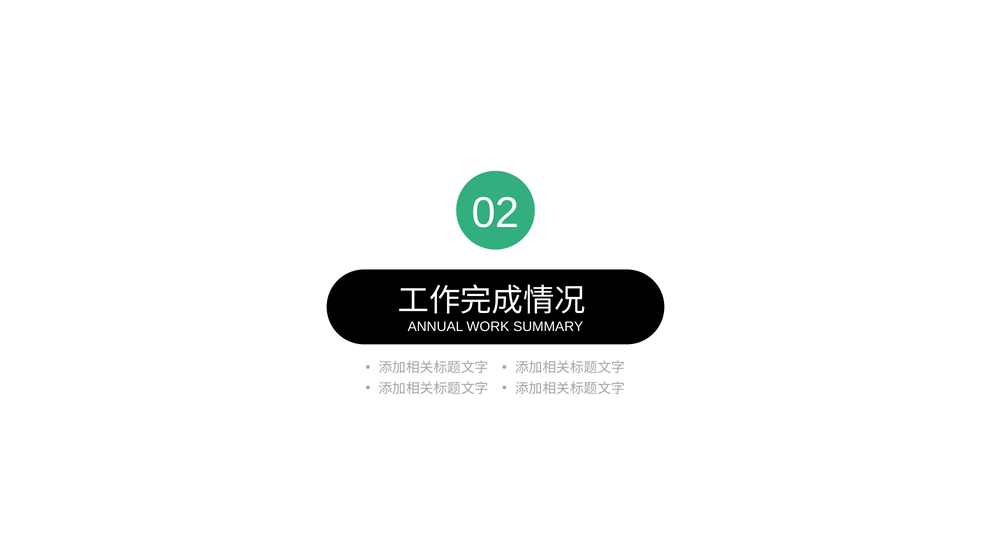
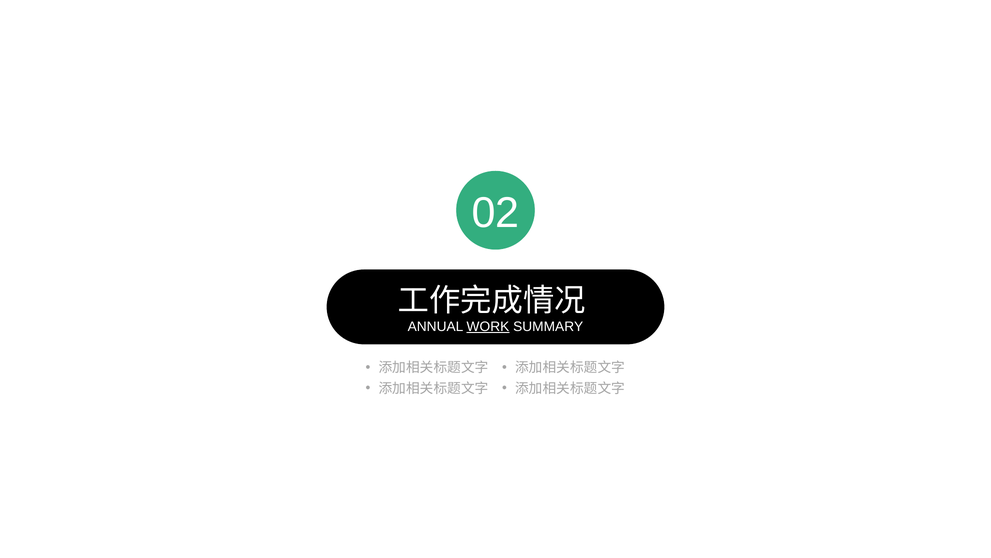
WORK underline: none -> present (488, 326)
